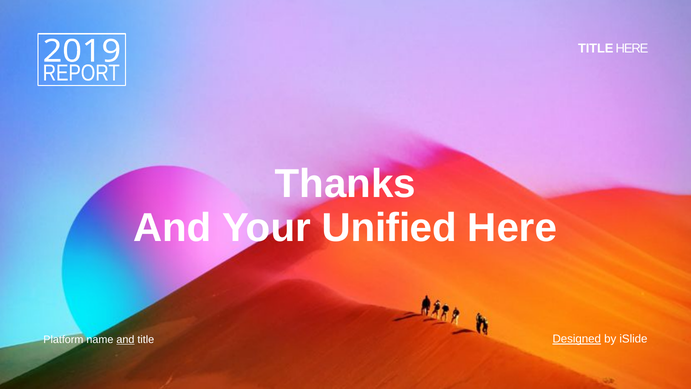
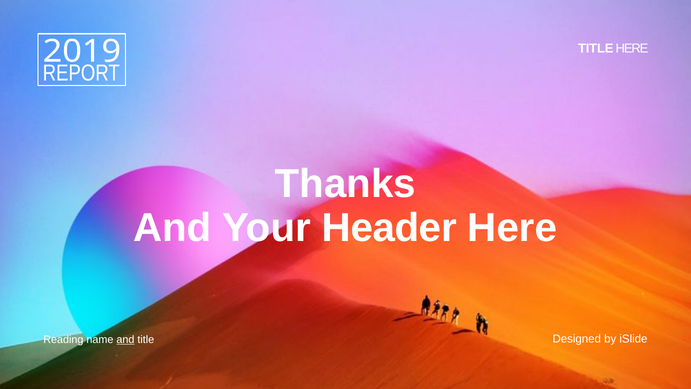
Unified: Unified -> Header (389, 228)
Designed underline: present -> none (577, 339)
Platform: Platform -> Reading (63, 339)
